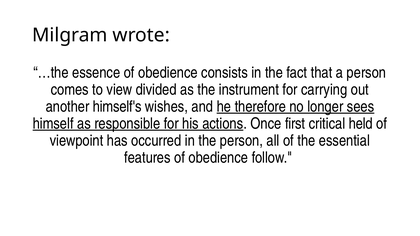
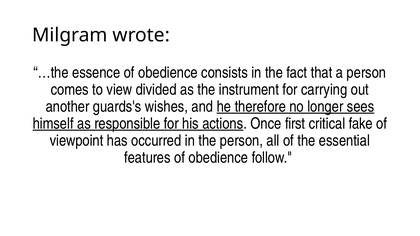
himself's: himself's -> guards's (117, 107)
held: held -> fake (361, 124)
